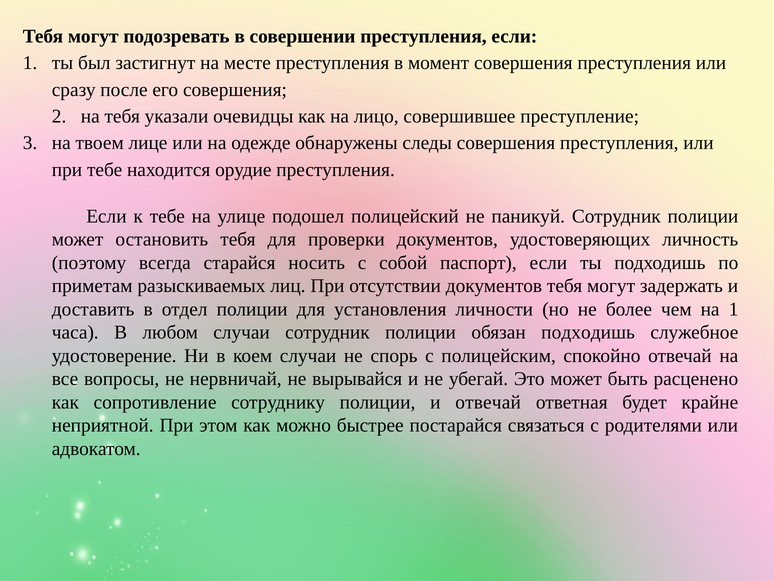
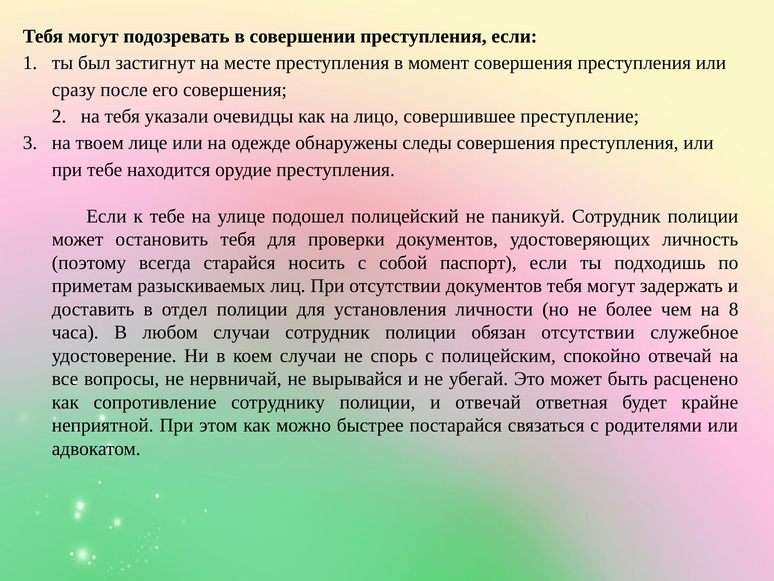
на 1: 1 -> 8 (734, 309)
обязан подходишь: подходишь -> отсутствии (588, 332)
